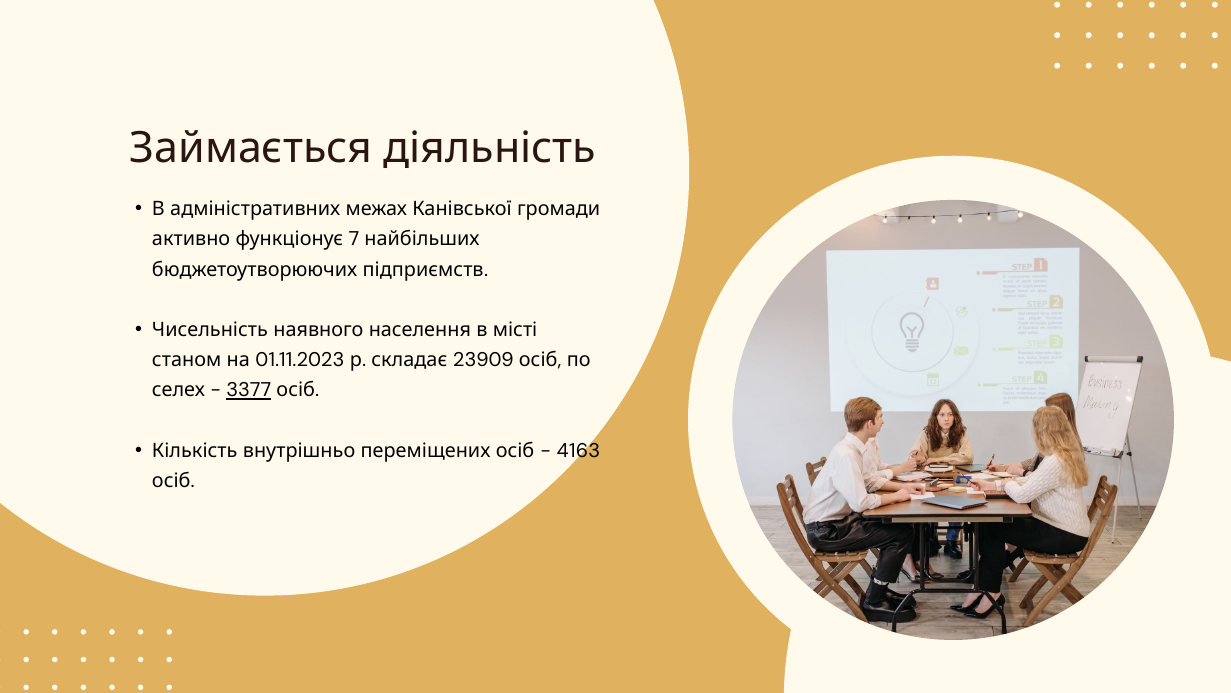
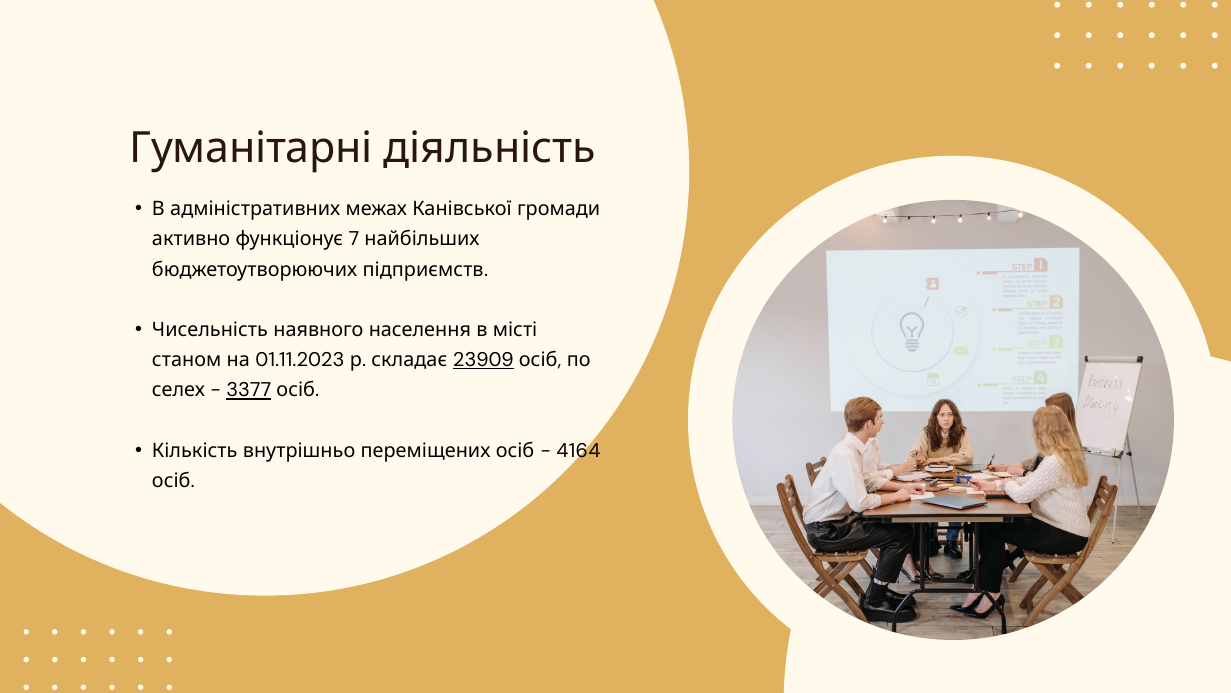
Займається: Займається -> Гуманітарні (251, 148)
23909 underline: none -> present (483, 360)
4163: 4163 -> 4164 (578, 451)
